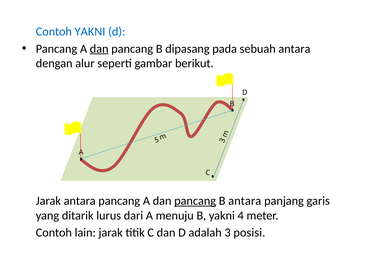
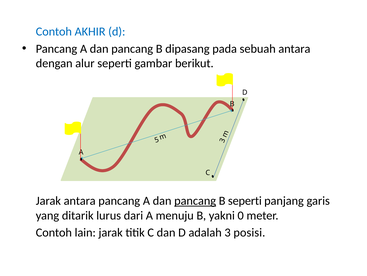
Contoh YAKNI: YAKNI -> AKHIR (90, 31)
dan underline: present -> none (99, 49)
B antara: antara -> seperti (245, 200)
4: 4 -> 0 (241, 215)
